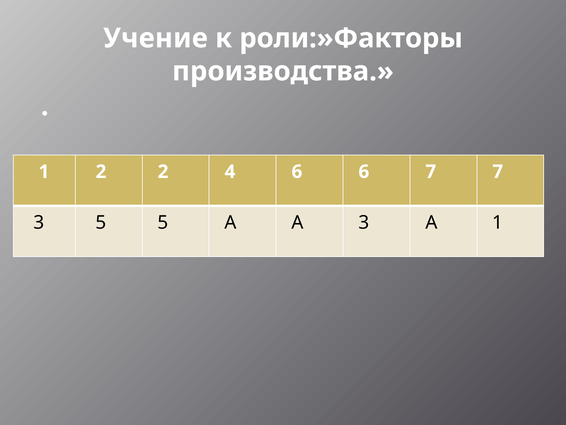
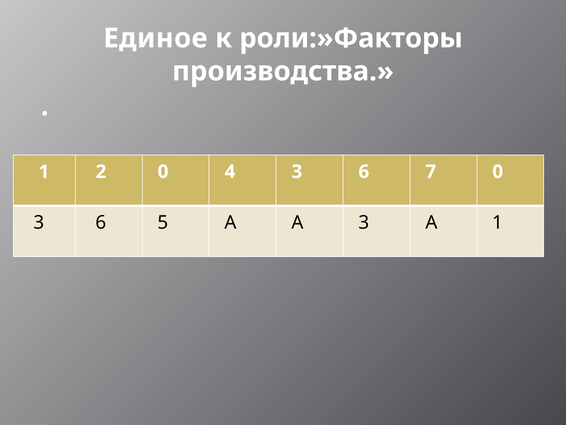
Учение: Учение -> Единое (155, 38)
2 2: 2 -> 0 (163, 172)
4 6: 6 -> 3 (297, 172)
7 7: 7 -> 0 (498, 172)
5: 5 -> 6 (101, 222)
